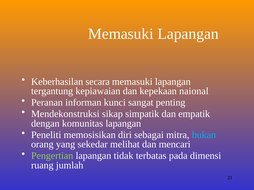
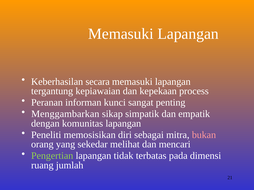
naional: naional -> process (194, 91)
Mendekonstruksi: Mendekonstruksi -> Menggambarkan (65, 114)
bukan colour: light blue -> pink (204, 135)
